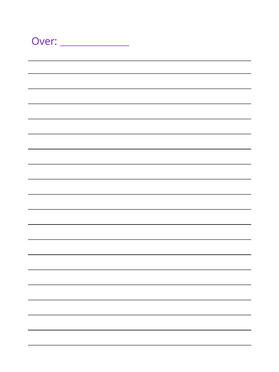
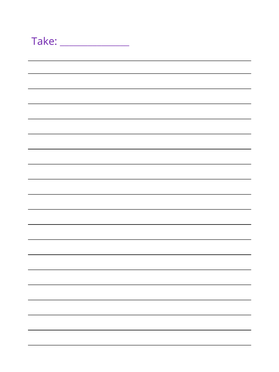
Over: Over -> Take (44, 42)
